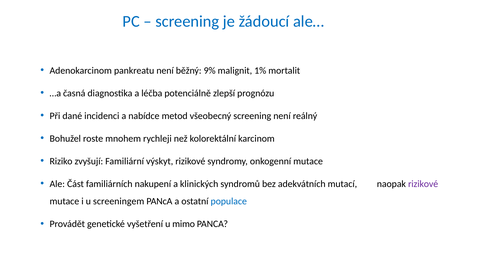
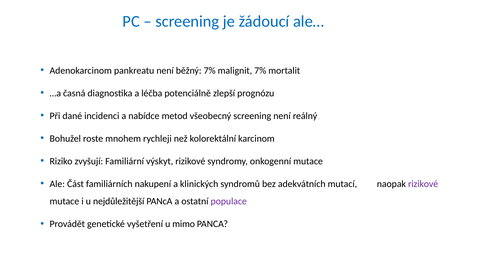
běžný 9%: 9% -> 7% (210, 70)
malignit 1%: 1% -> 7% (260, 70)
screeningem: screeningem -> nejdůležitější (119, 201)
populace colour: blue -> purple (229, 201)
